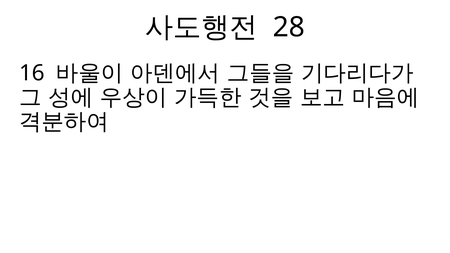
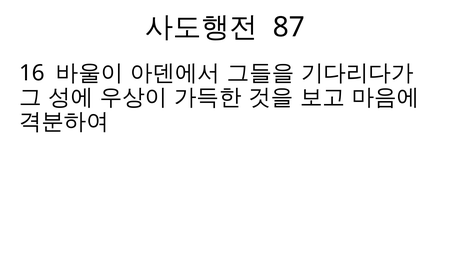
28: 28 -> 87 (289, 27)
